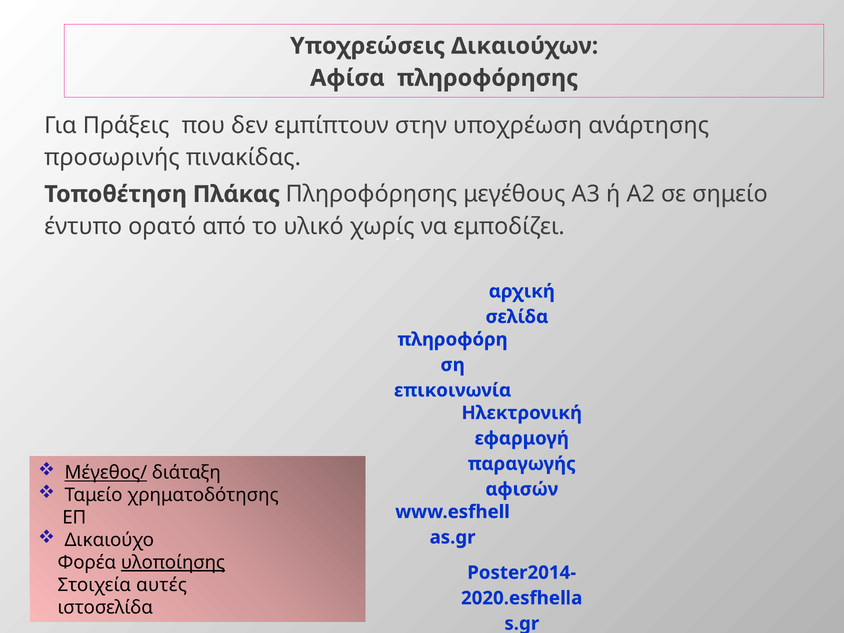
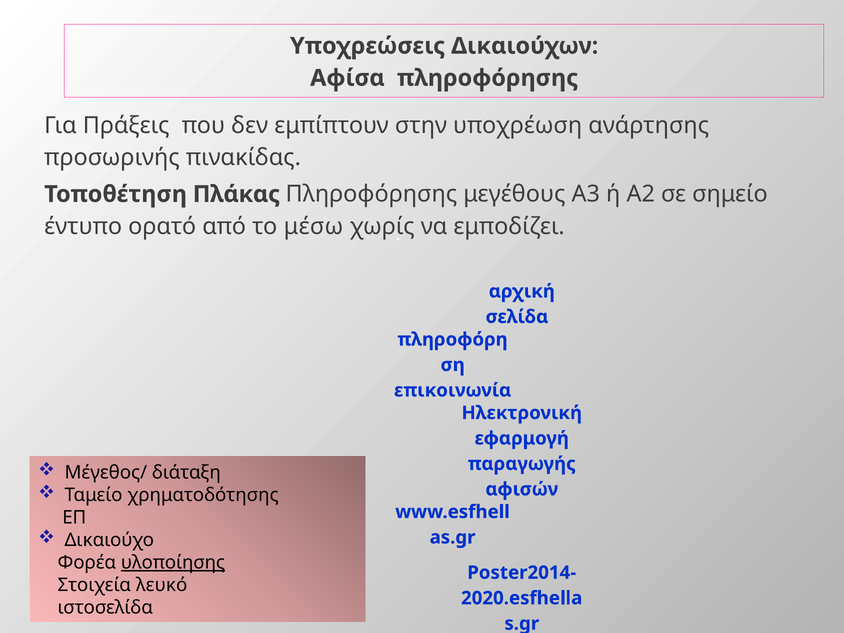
υλικό: υλικό -> μέσω (313, 226)
Μέγεθος/ underline: present -> none (106, 473)
αυτές: αυτές -> λευκό (162, 585)
